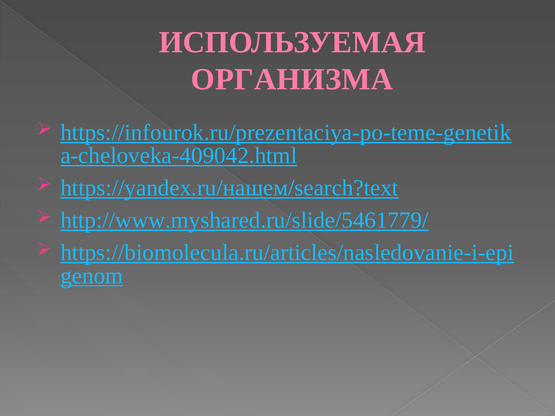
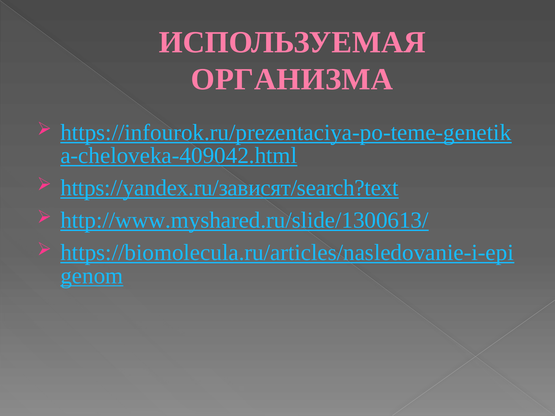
https://yandex.ru/нашем/search?text: https://yandex.ru/нашем/search?text -> https://yandex.ru/зависят/search?text (229, 188)
http://www.myshared.ru/slide/5461779/: http://www.myshared.ru/slide/5461779/ -> http://www.myshared.ru/slide/1300613/ (244, 220)
